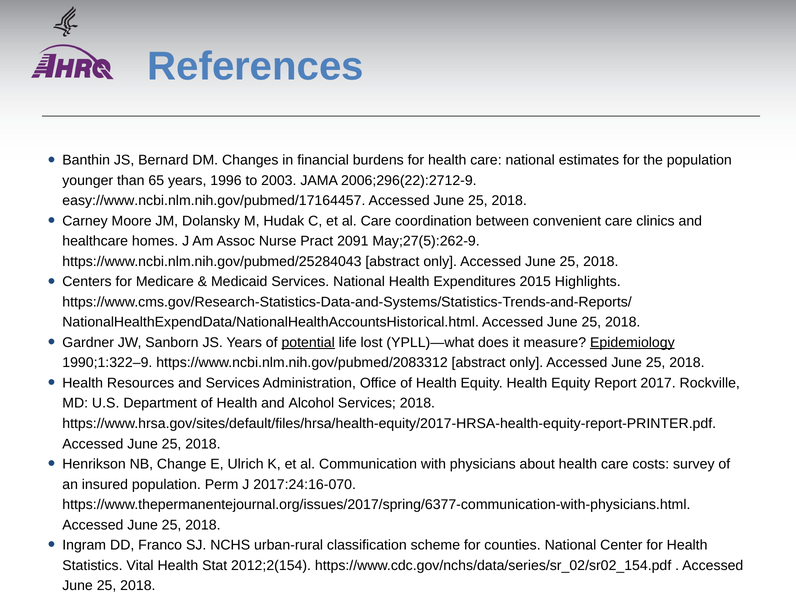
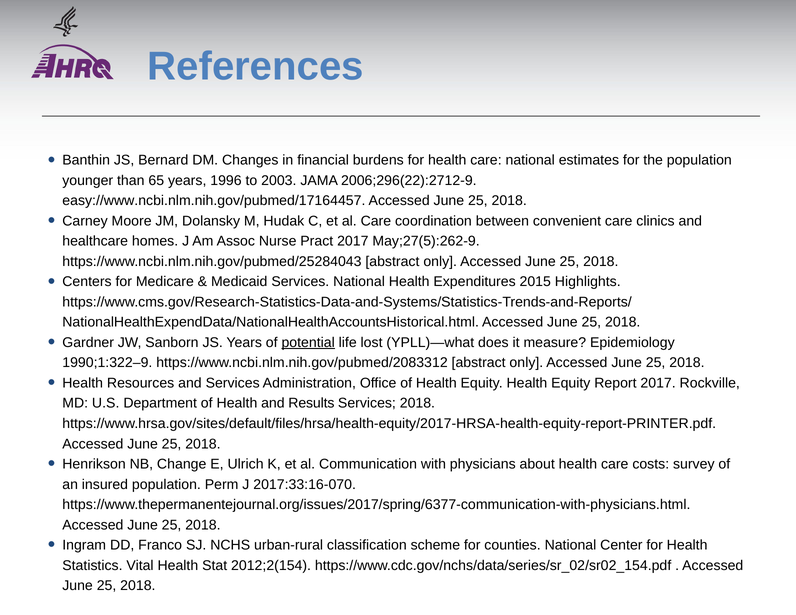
Pract 2091: 2091 -> 2017 (353, 241)
Epidemiology underline: present -> none (632, 343)
Alcohol: Alcohol -> Results (311, 403)
2017:24:16-070: 2017:24:16-070 -> 2017:33:16-070 (305, 484)
